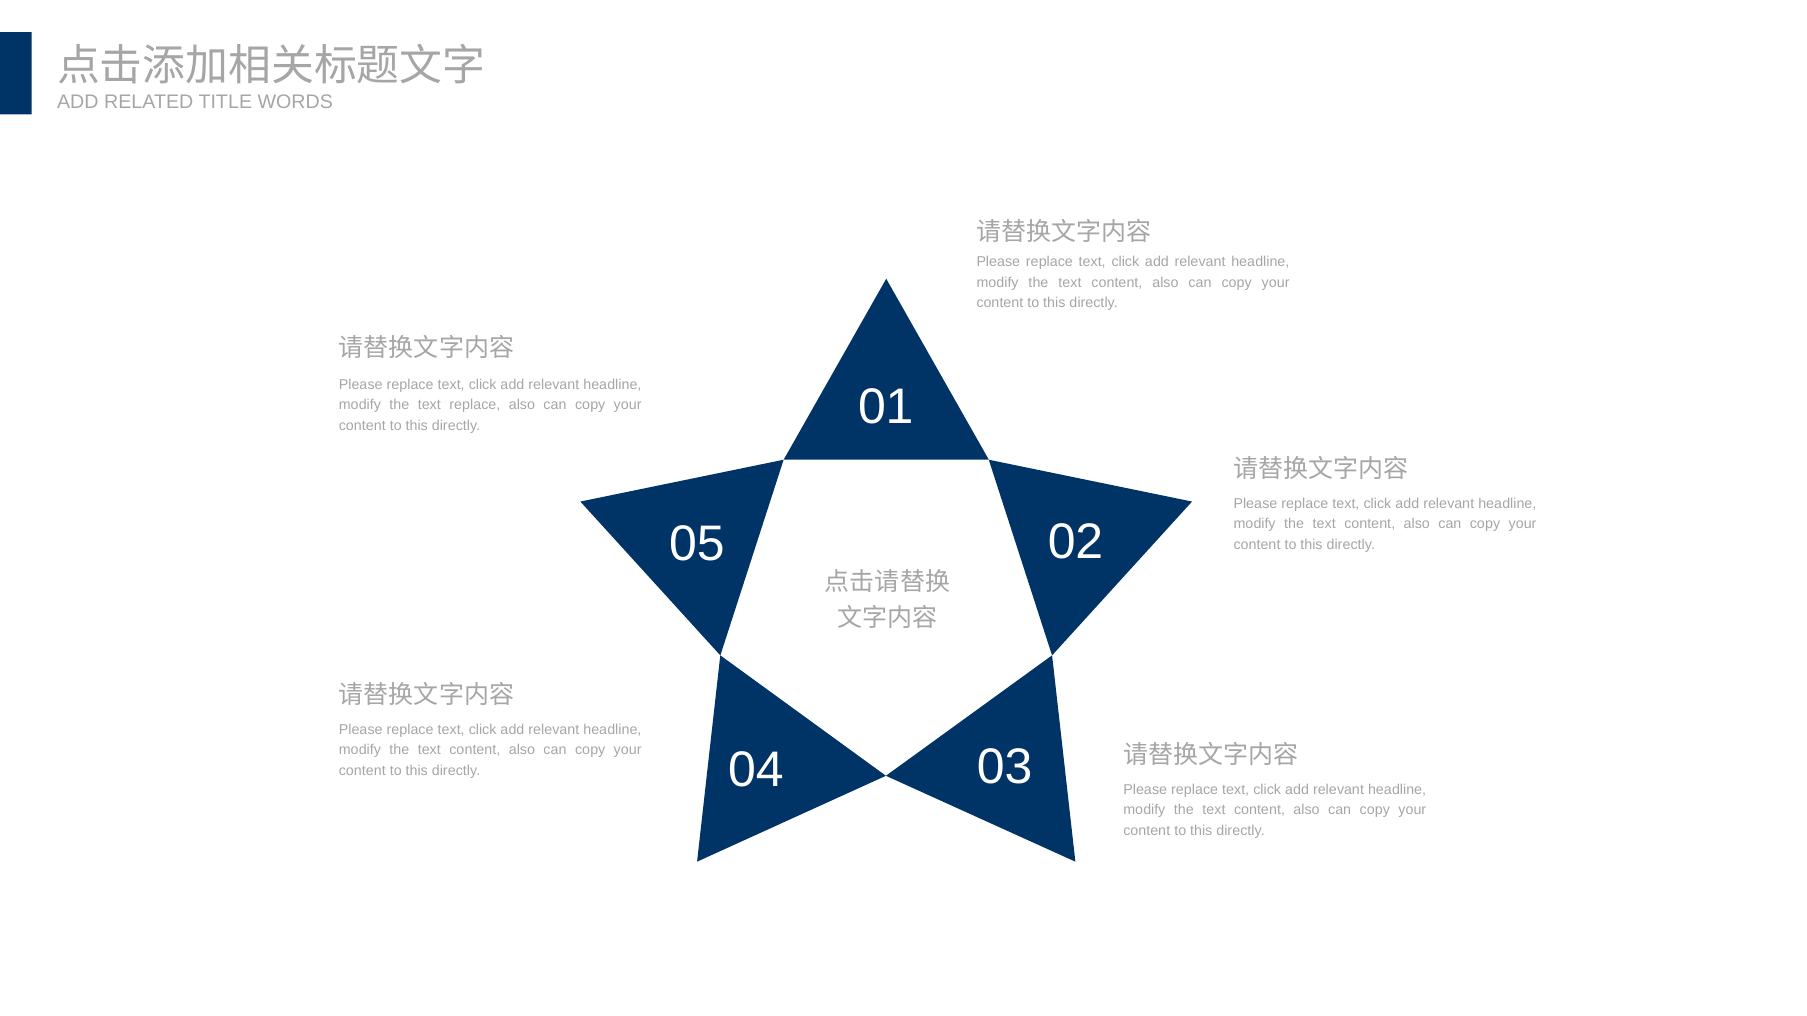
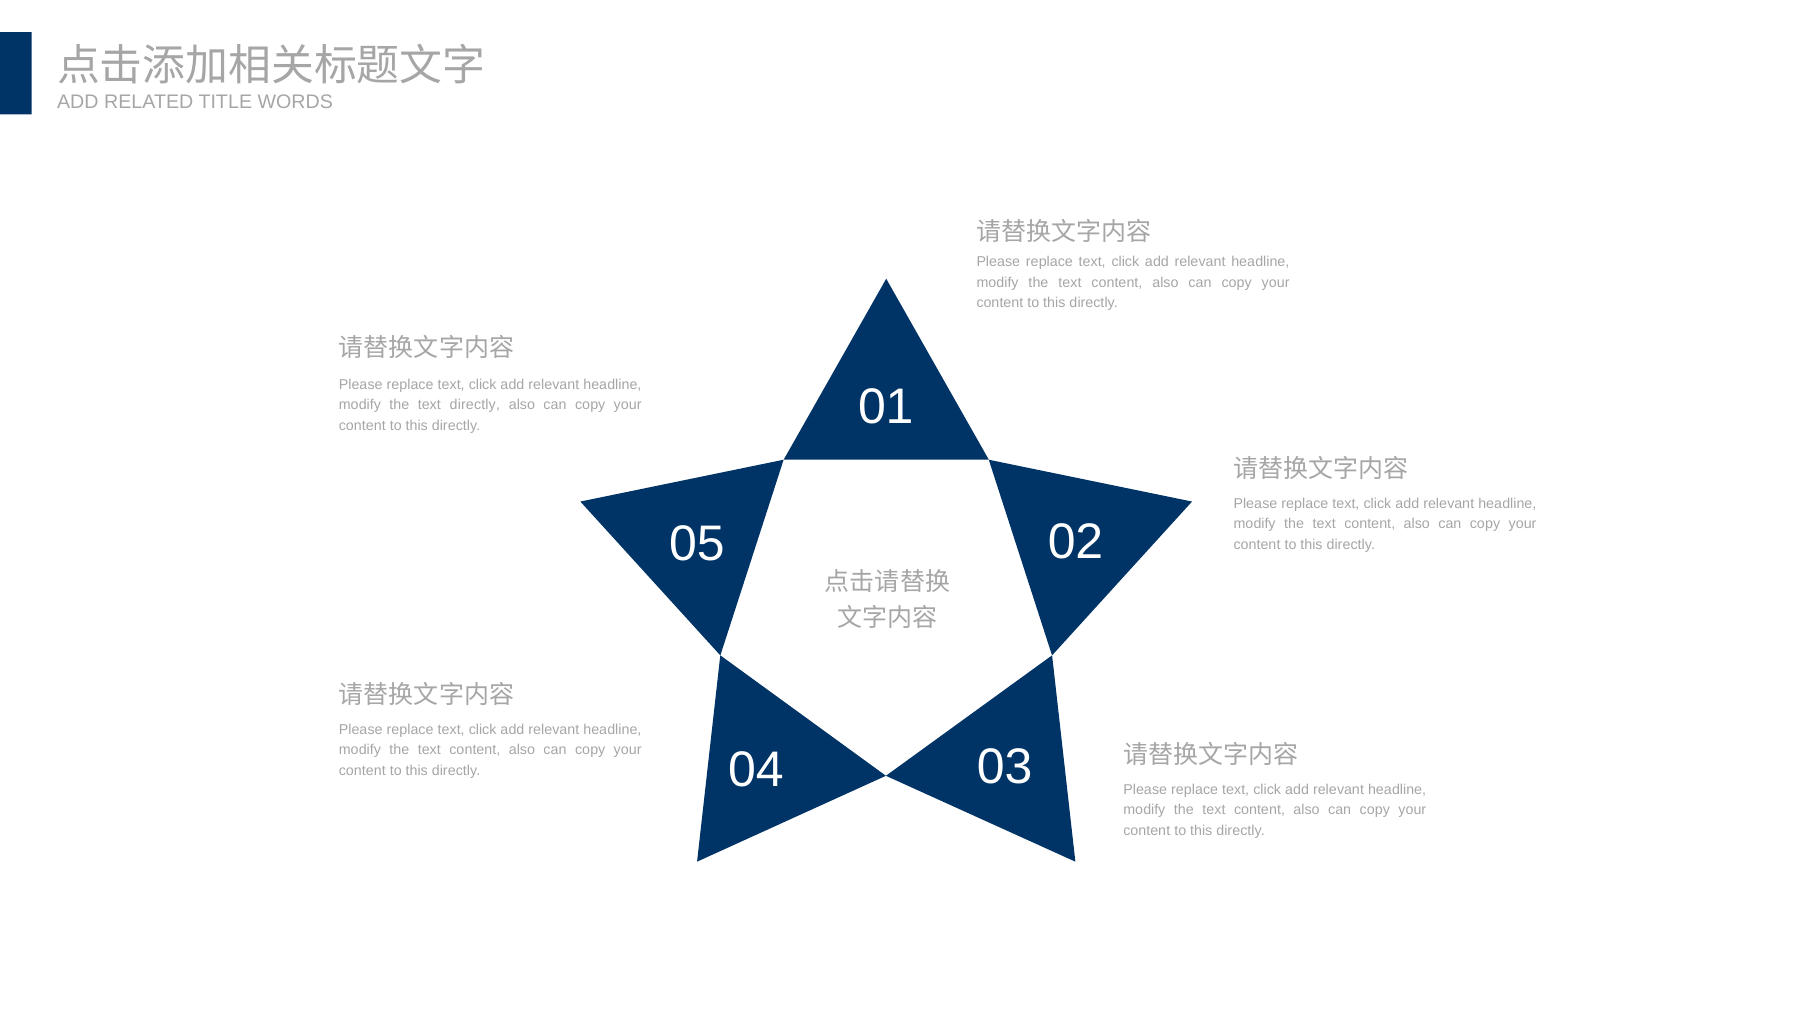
text replace: replace -> directly (475, 405)
